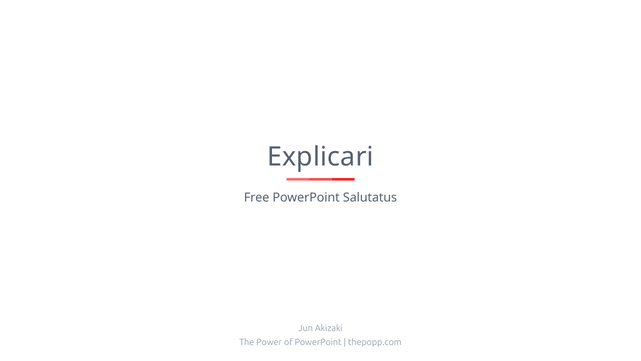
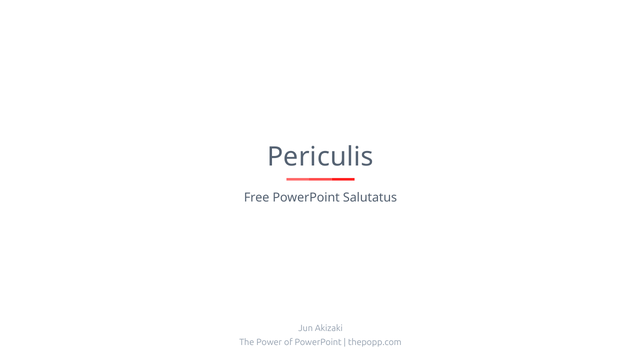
Explicari: Explicari -> Periculis (320, 157)
